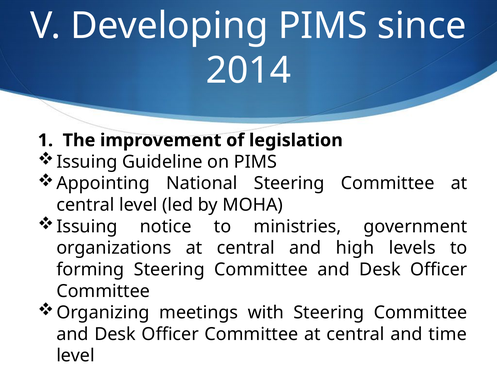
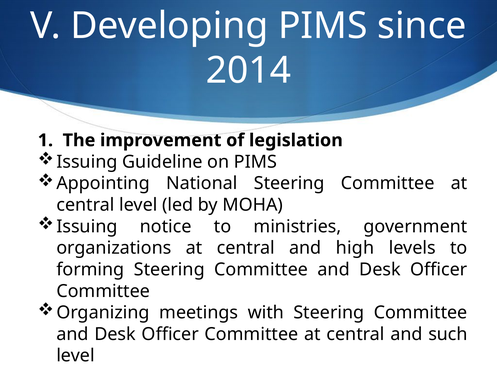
time: time -> such (448, 334)
